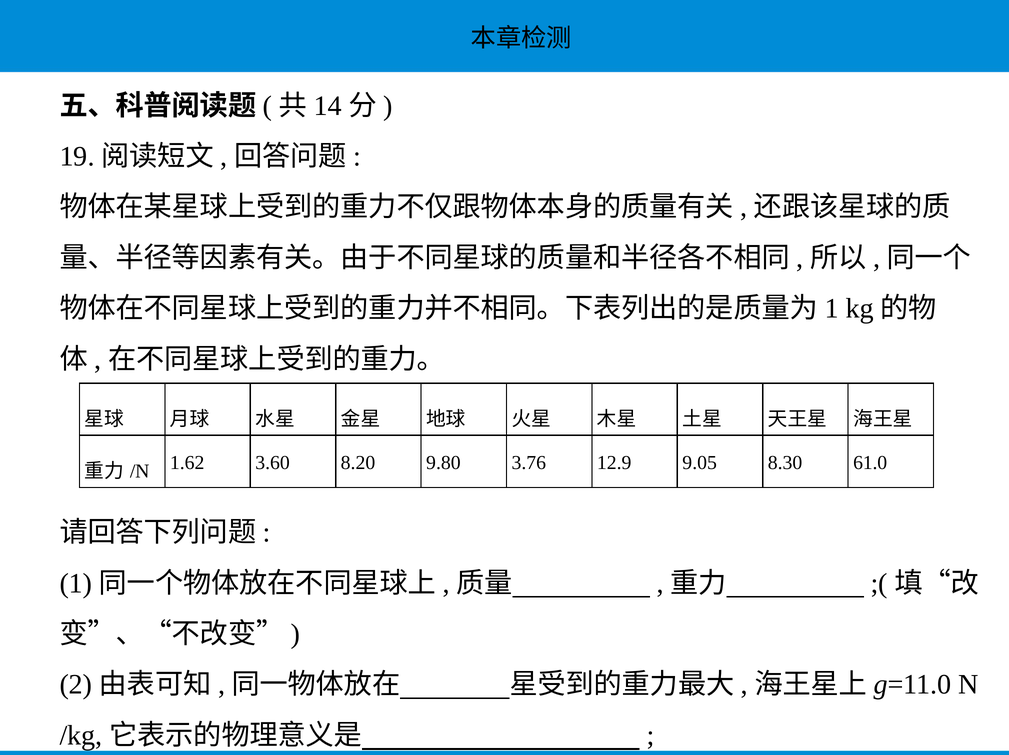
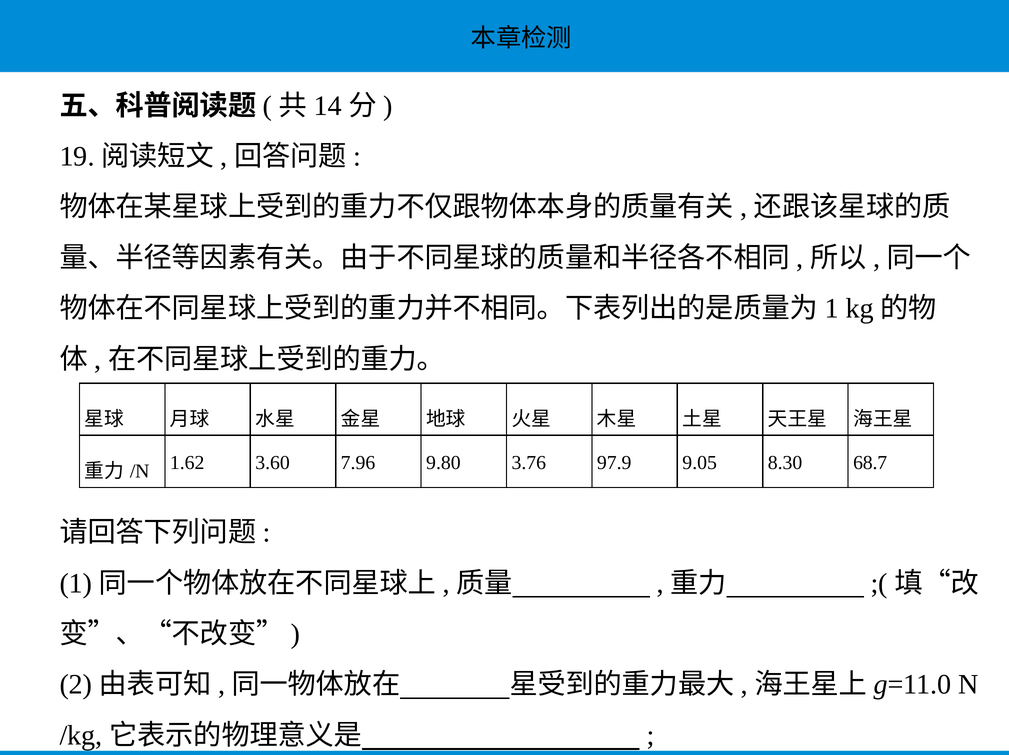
8.20: 8.20 -> 7.96 (358, 462)
12.9: 12.9 -> 97.9 (614, 462)
61.0: 61.0 -> 68.7 (870, 462)
